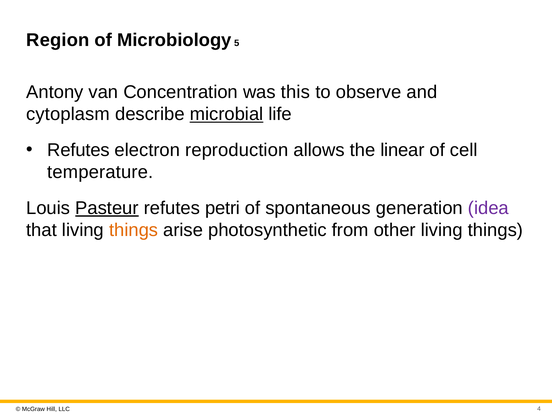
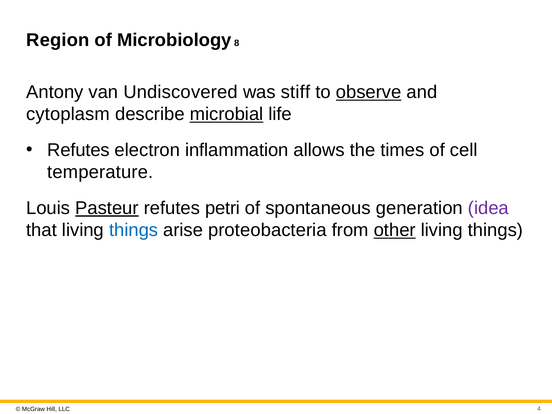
5: 5 -> 8 (237, 43)
Concentration: Concentration -> Undiscovered (181, 92)
this: this -> stiff (296, 92)
observe underline: none -> present (369, 92)
reproduction: reproduction -> inflammation (237, 150)
linear: linear -> times (402, 150)
things colour: orange -> blue (134, 230)
photosynthetic: photosynthetic -> proteobacteria (267, 230)
other underline: none -> present (395, 230)
